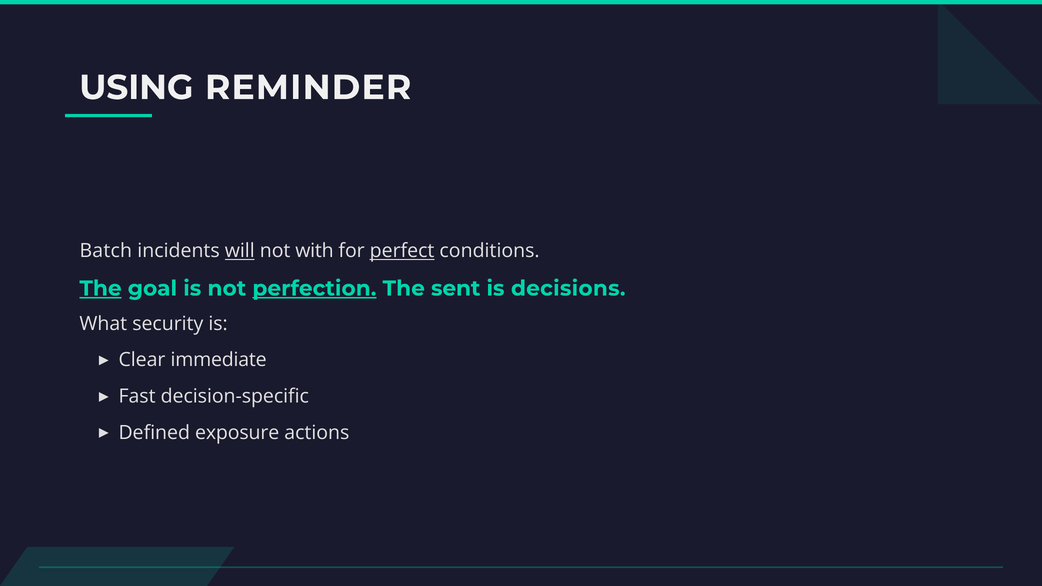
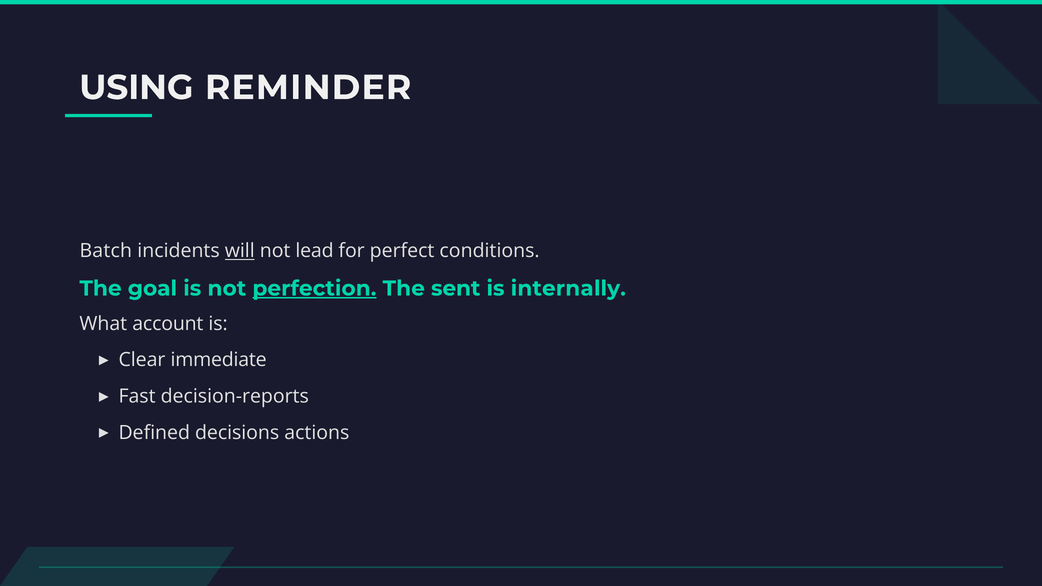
with: with -> lead (315, 251)
perfect underline: present -> none (402, 251)
The underline: present -> none (101, 288)
decisions: decisions -> internally (568, 288)
security: security -> account (168, 324)
decision-specific: decision-specific -> decision-reports (235, 396)
exposure: exposure -> decisions (237, 433)
